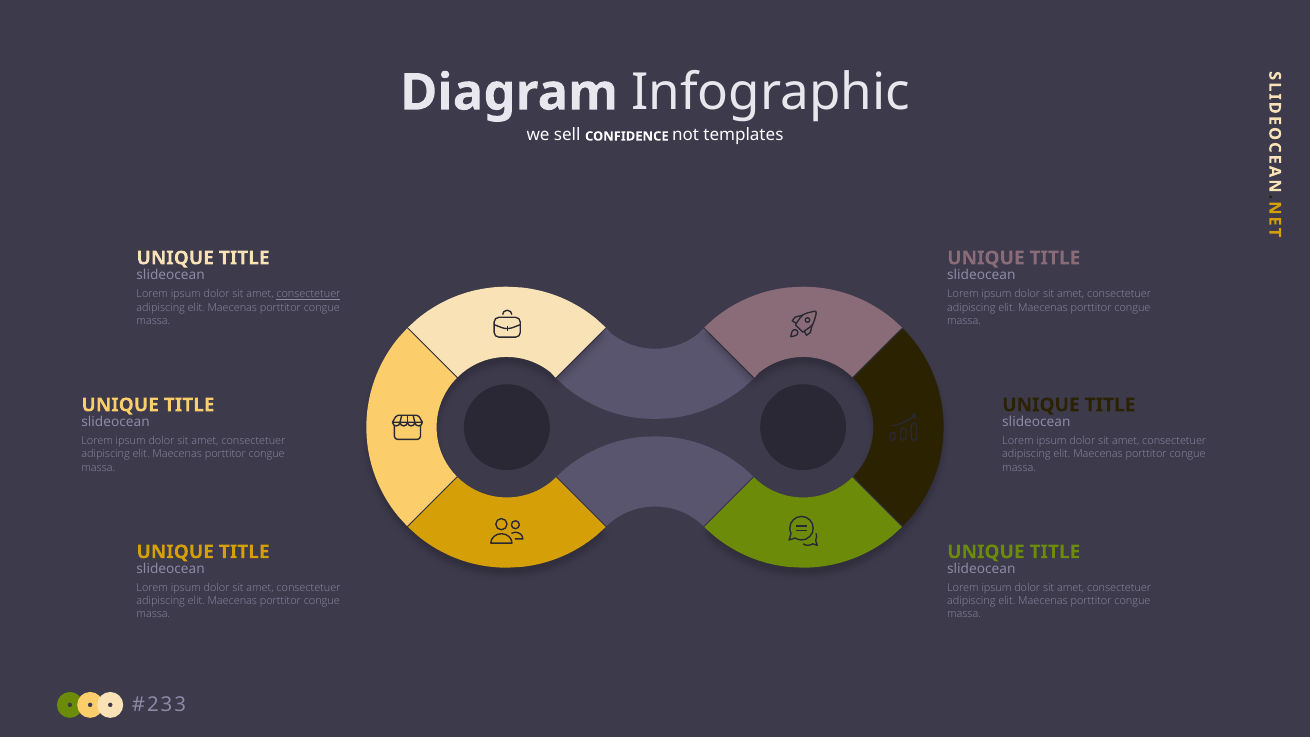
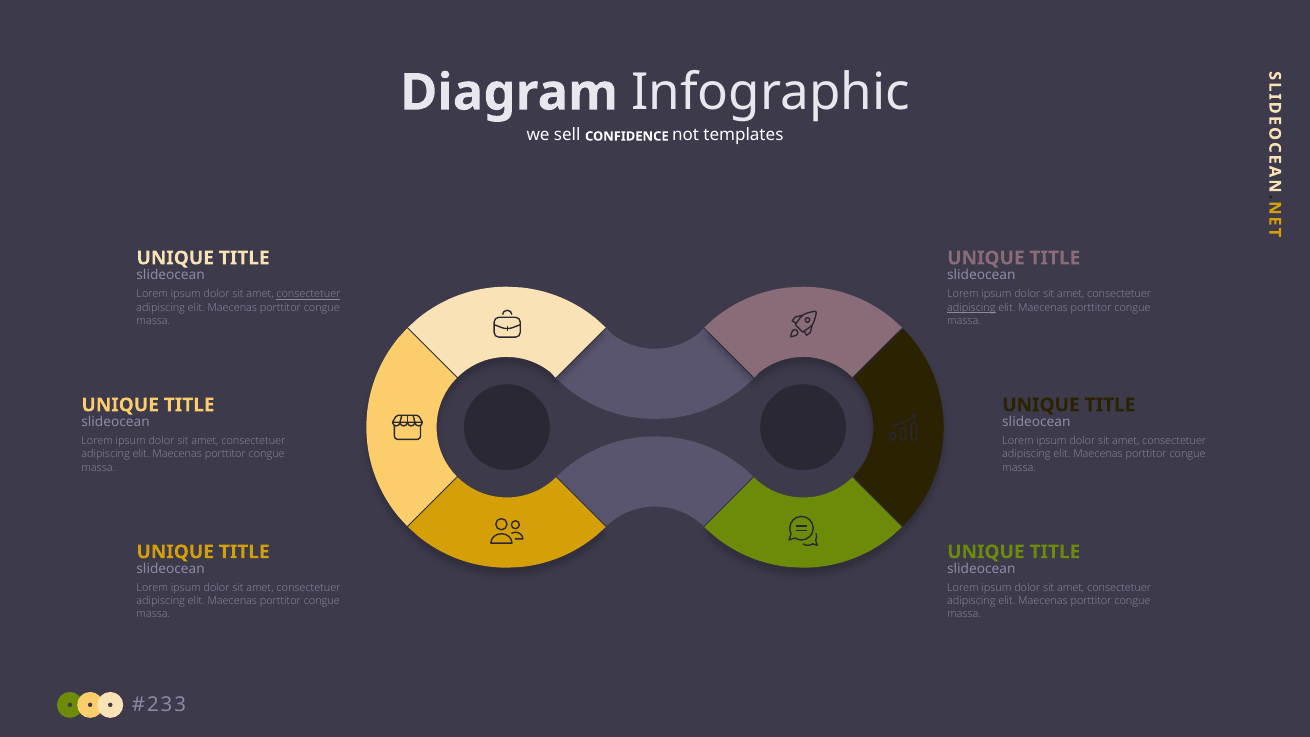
adipiscing underline: none -> present (971, 307)
